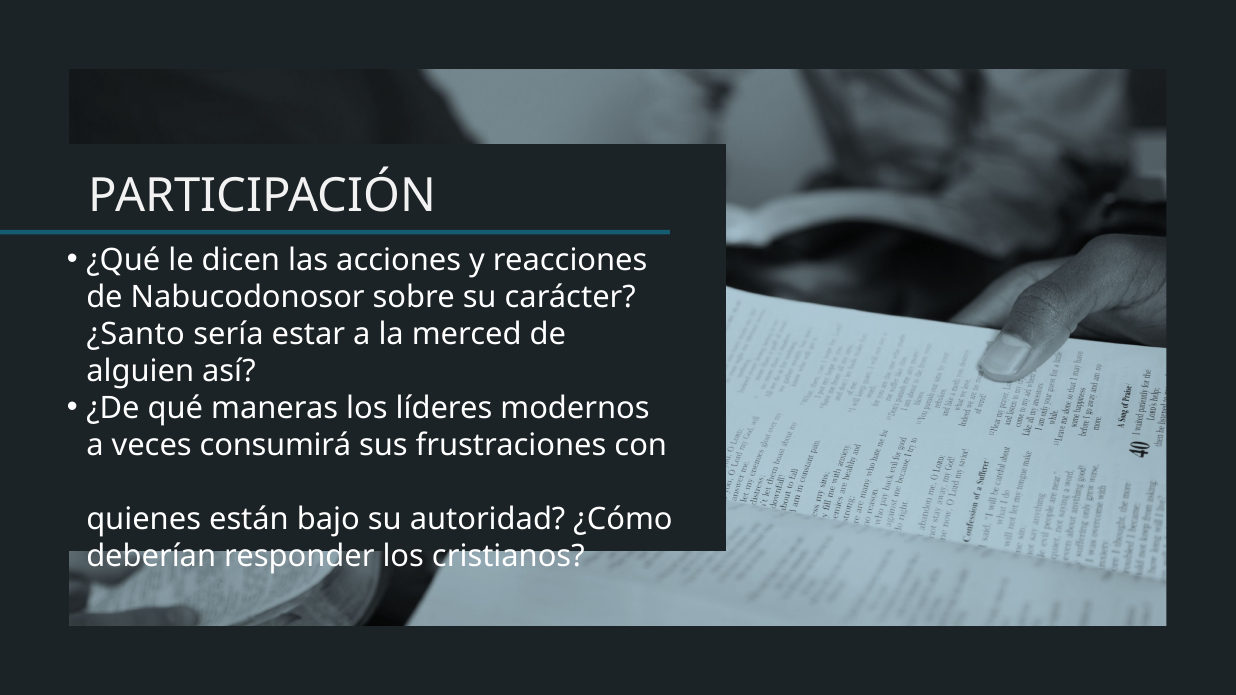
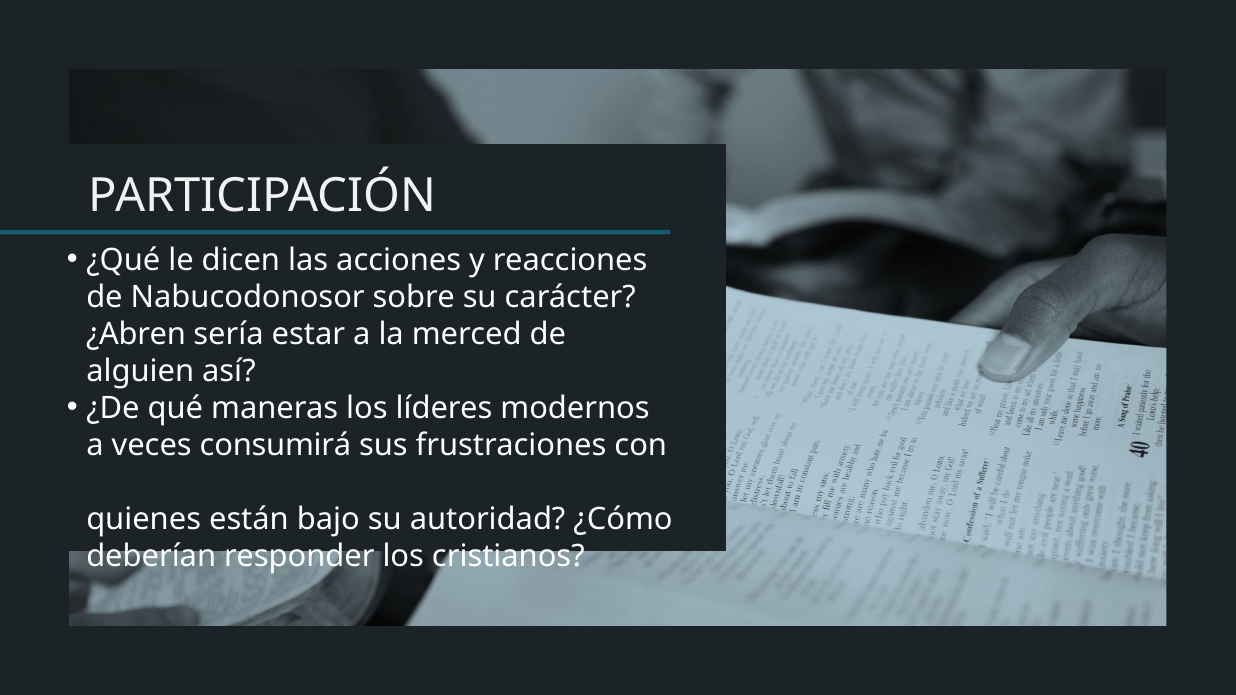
¿Santo: ¿Santo -> ¿Abren (136, 334)
